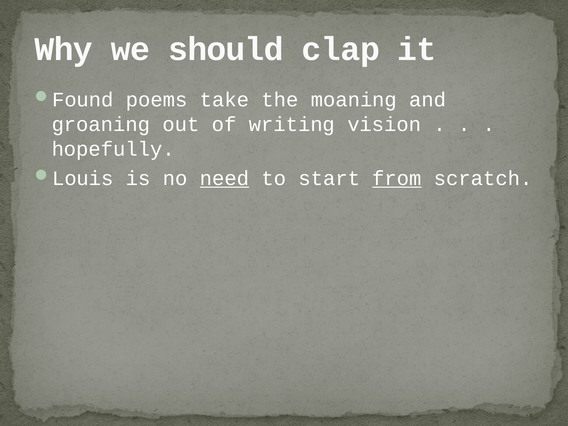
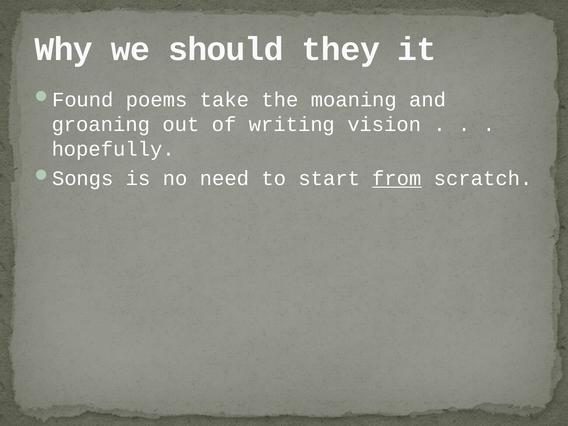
clap: clap -> they (341, 49)
Louis: Louis -> Songs (83, 178)
need underline: present -> none (224, 178)
